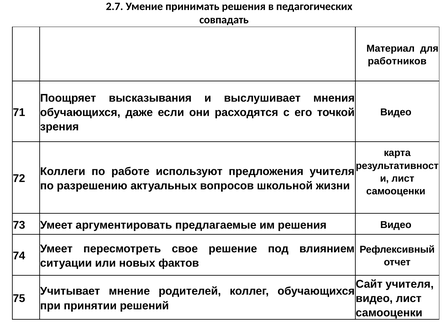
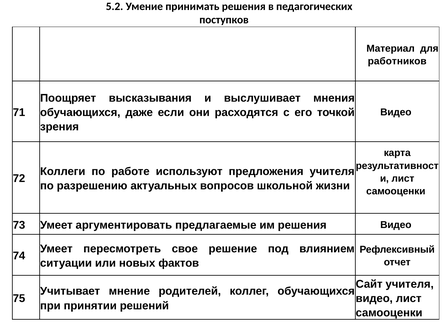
2.7: 2.7 -> 5.2 (115, 6)
совпадать: совпадать -> поступков (224, 20)
